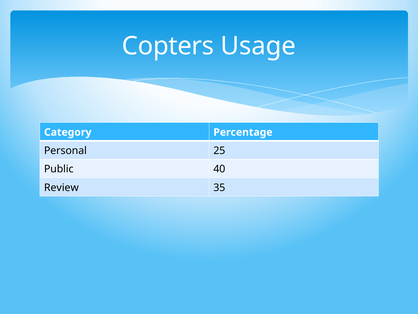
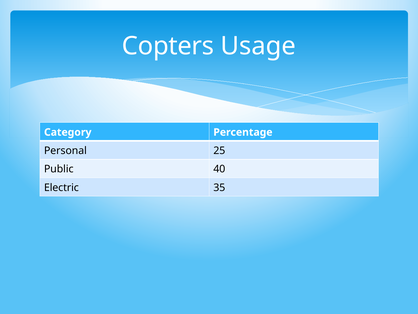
Review: Review -> Electric (61, 187)
